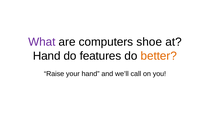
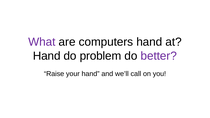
computers shoe: shoe -> hand (149, 42)
features: features -> problem (100, 56)
better colour: orange -> purple (159, 56)
